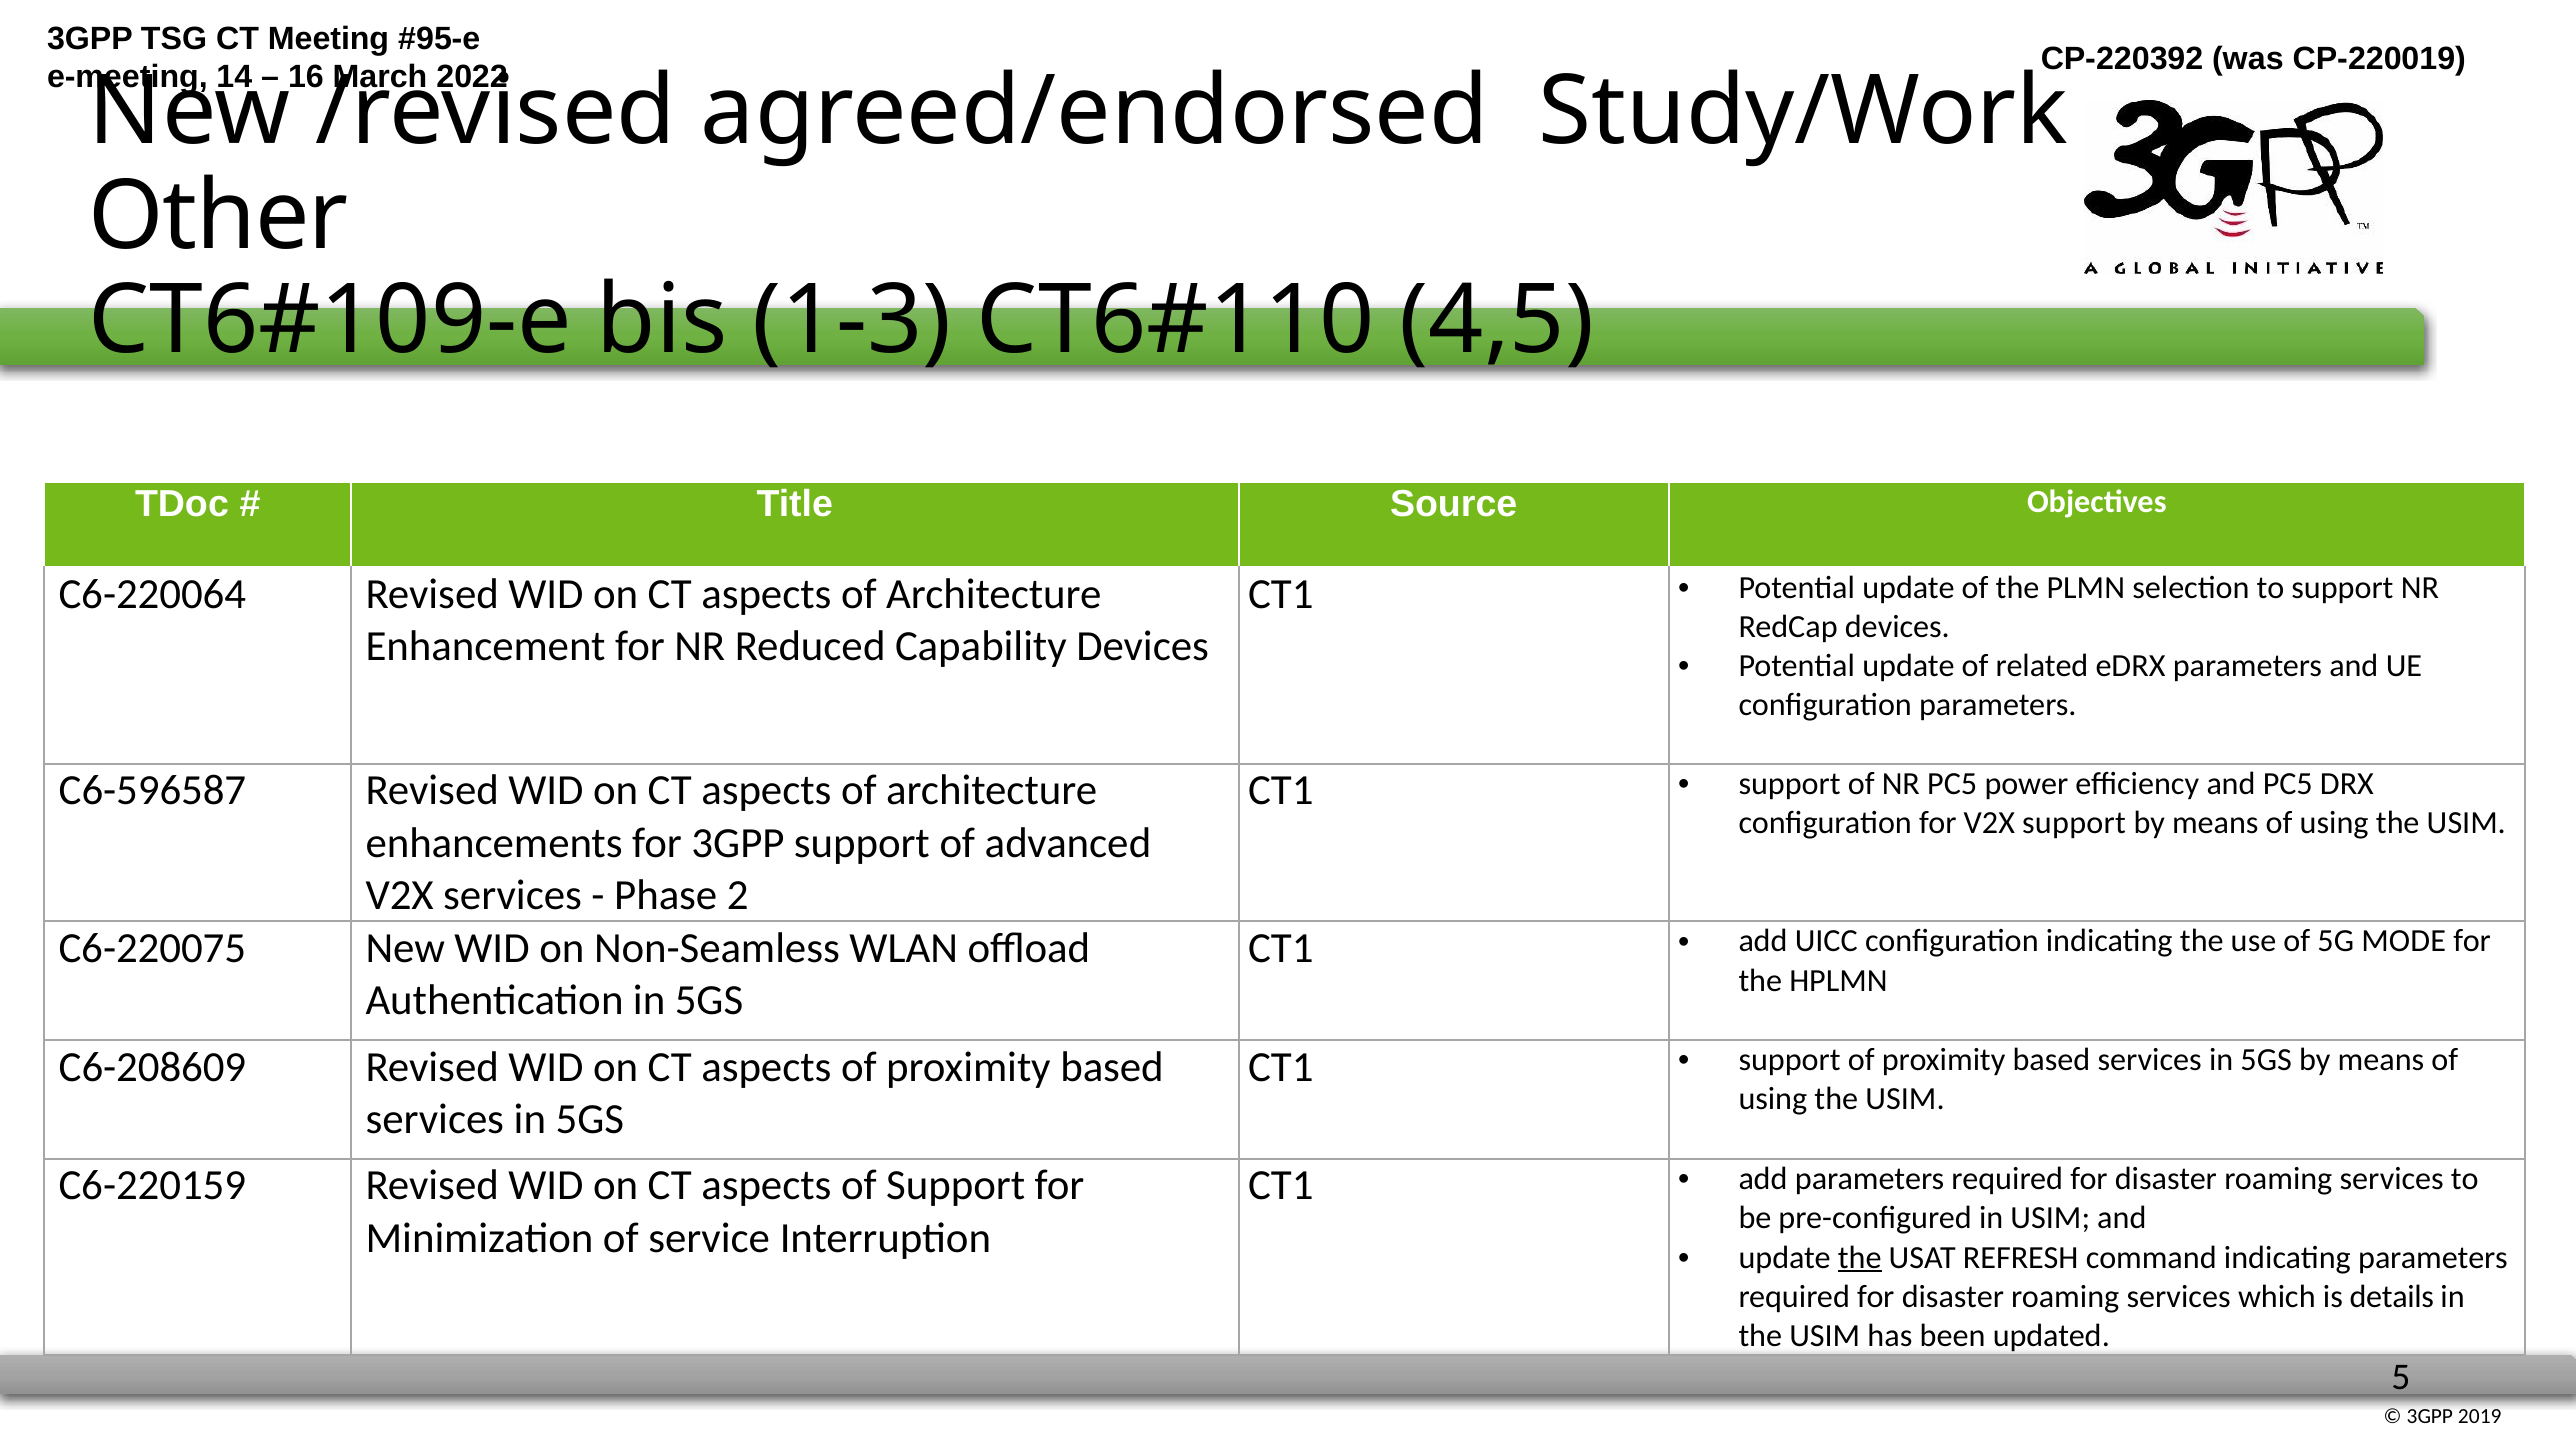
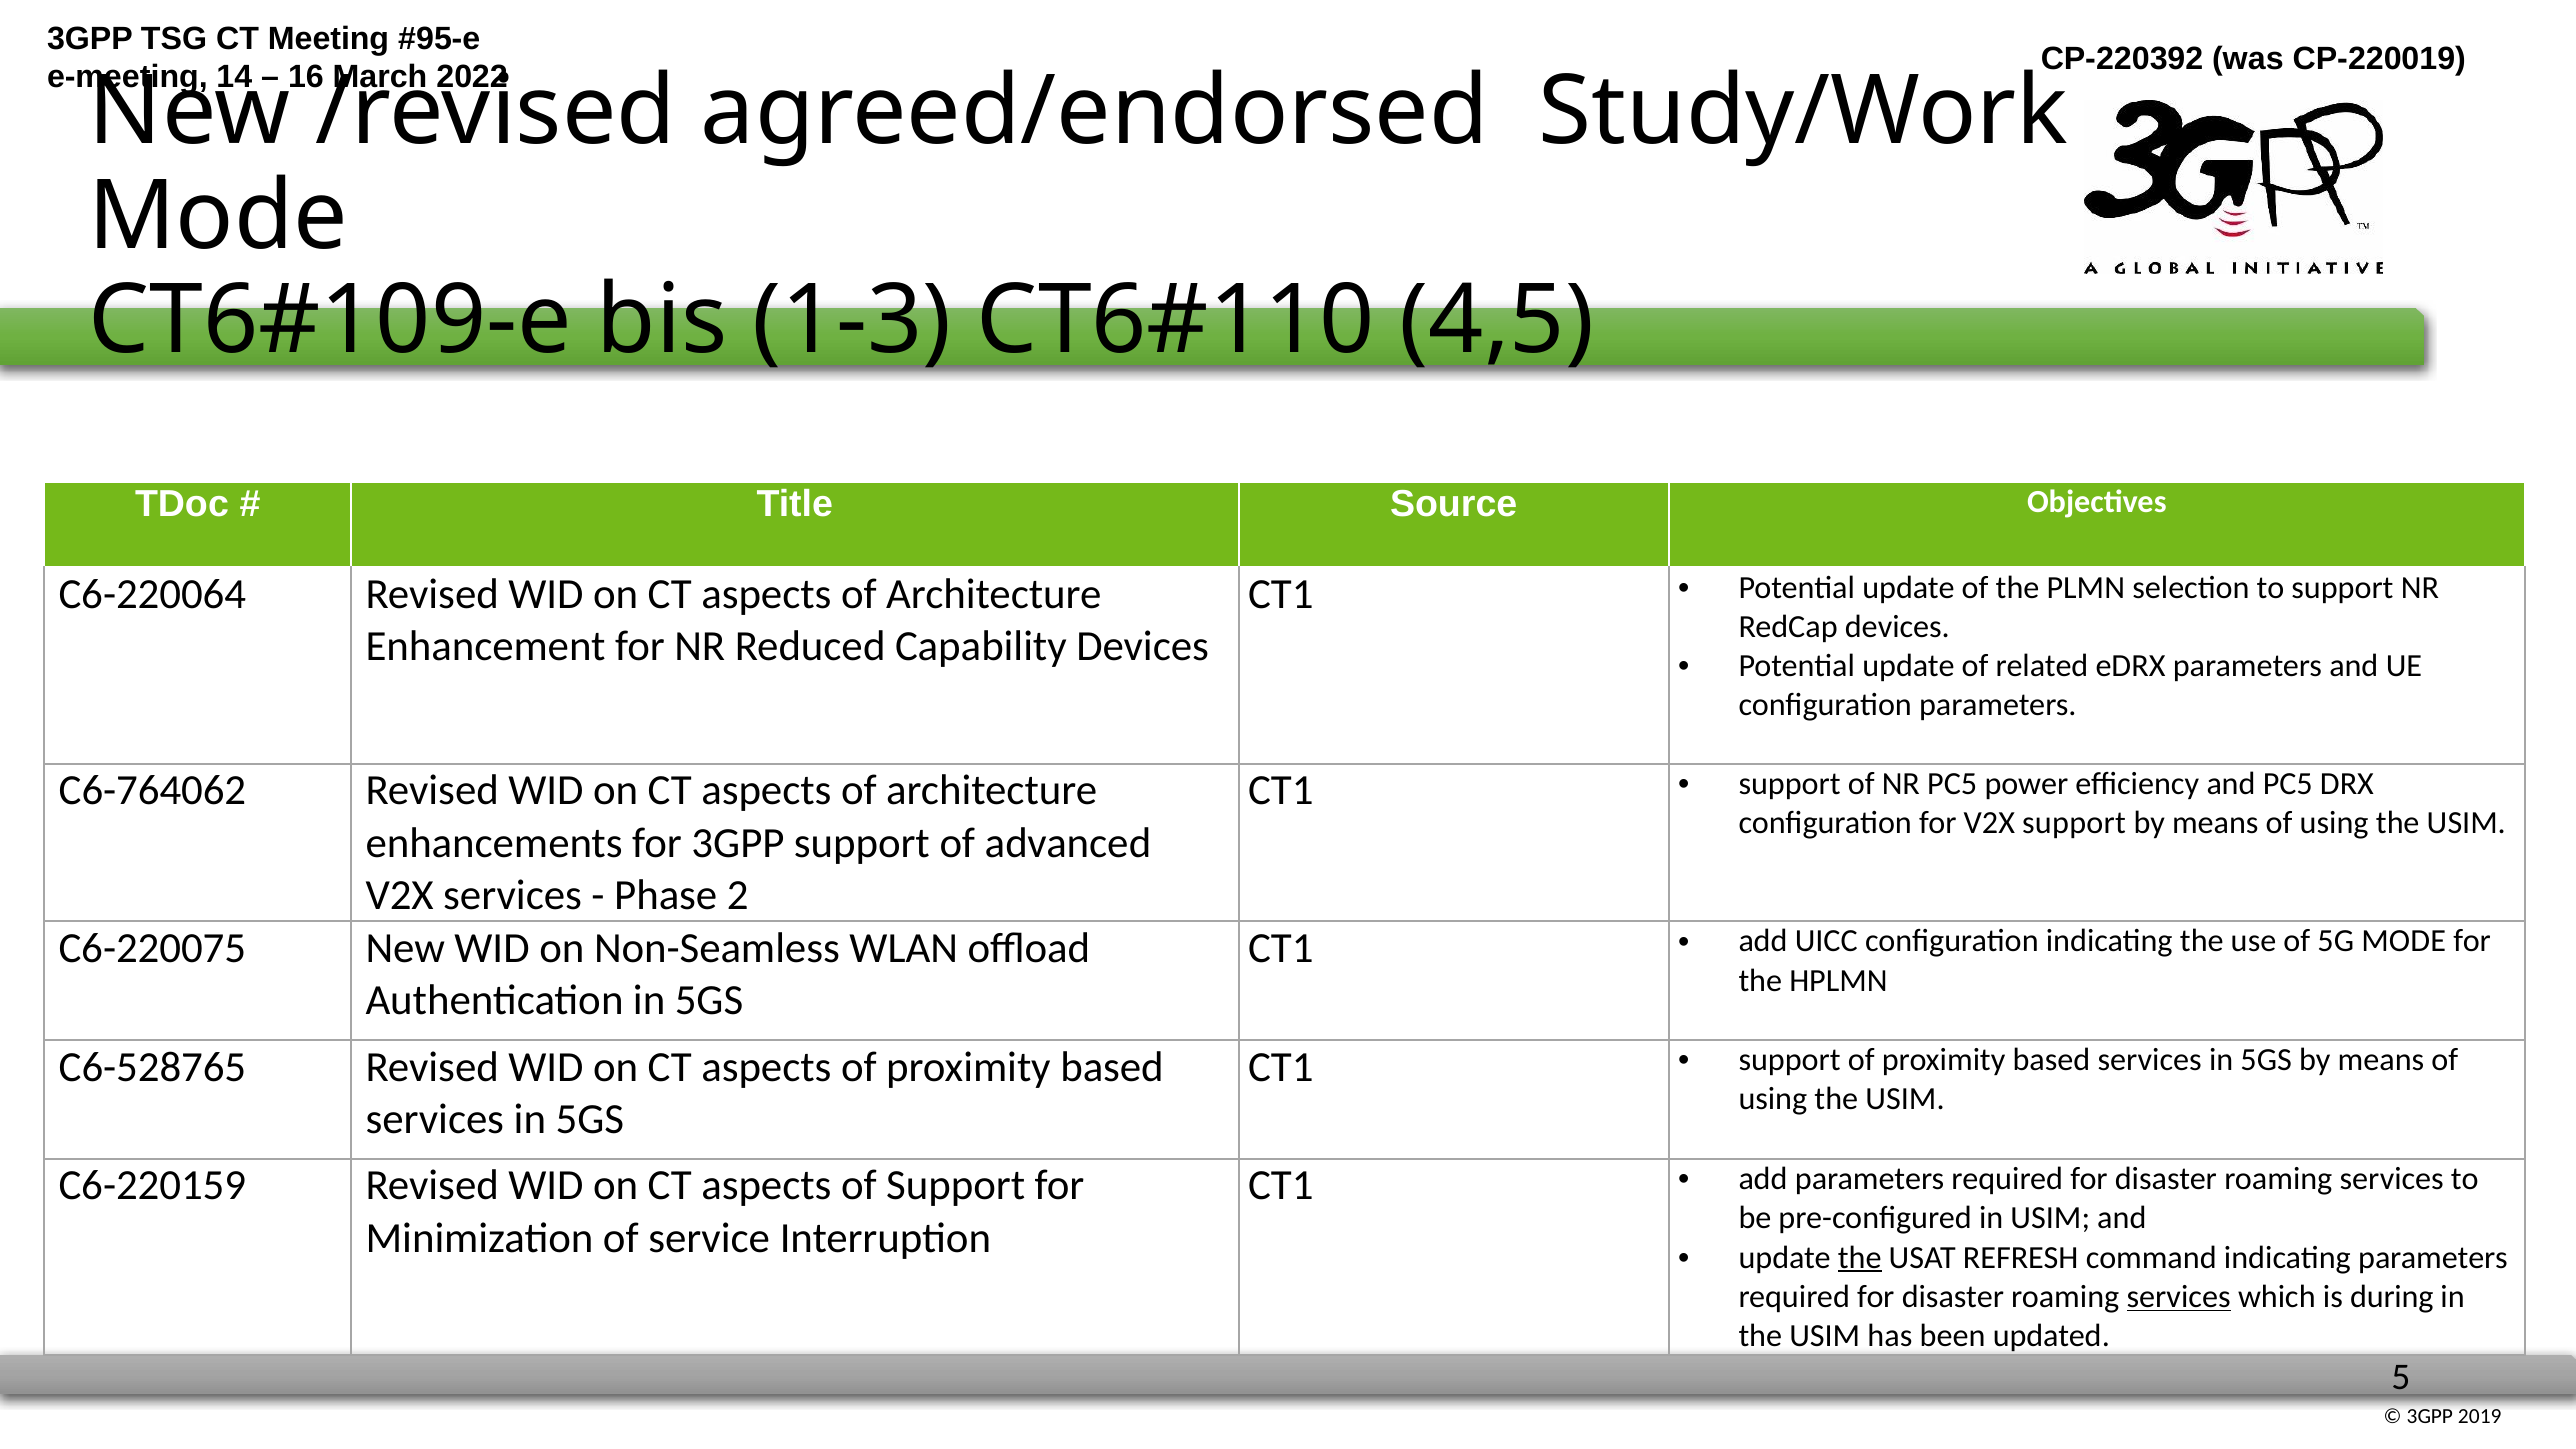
Other: Other -> Mode (218, 216)
C6-596587: C6-596587 -> C6-764062 (152, 791)
C6-208609: C6-208609 -> C6-528765 (152, 1067)
services underline: none -> present (2179, 1297)
details: details -> during (2392, 1297)
